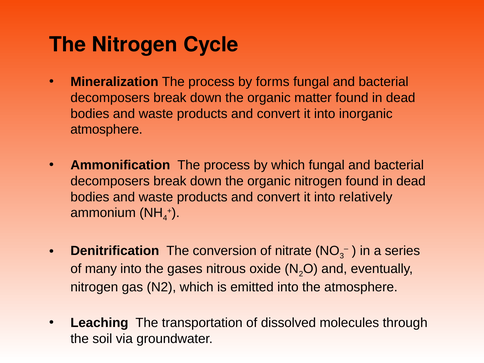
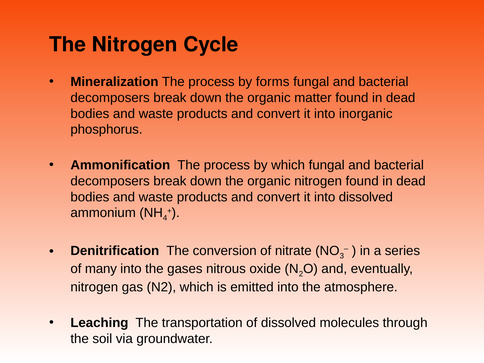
atmosphere: atmosphere -> phosphorus (106, 130)
into relatively: relatively -> dissolved (366, 197)
